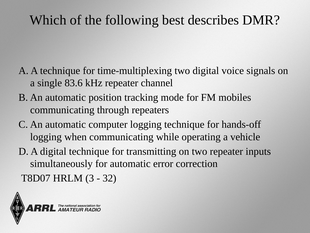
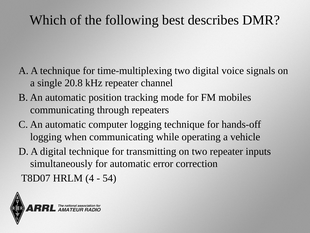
83.6: 83.6 -> 20.8 (74, 83)
3: 3 -> 4 (90, 178)
32: 32 -> 54 (109, 178)
